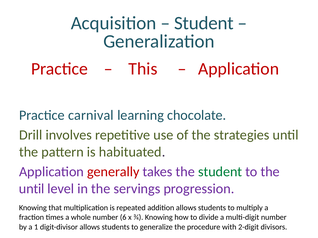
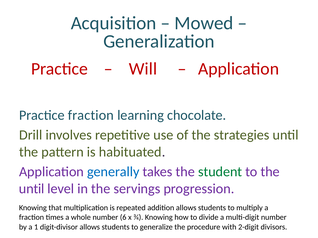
Student: Student -> Mowed (204, 23)
This: This -> Will (143, 69)
Practice carnival: carnival -> fraction (91, 115)
generally colour: red -> blue (113, 172)
